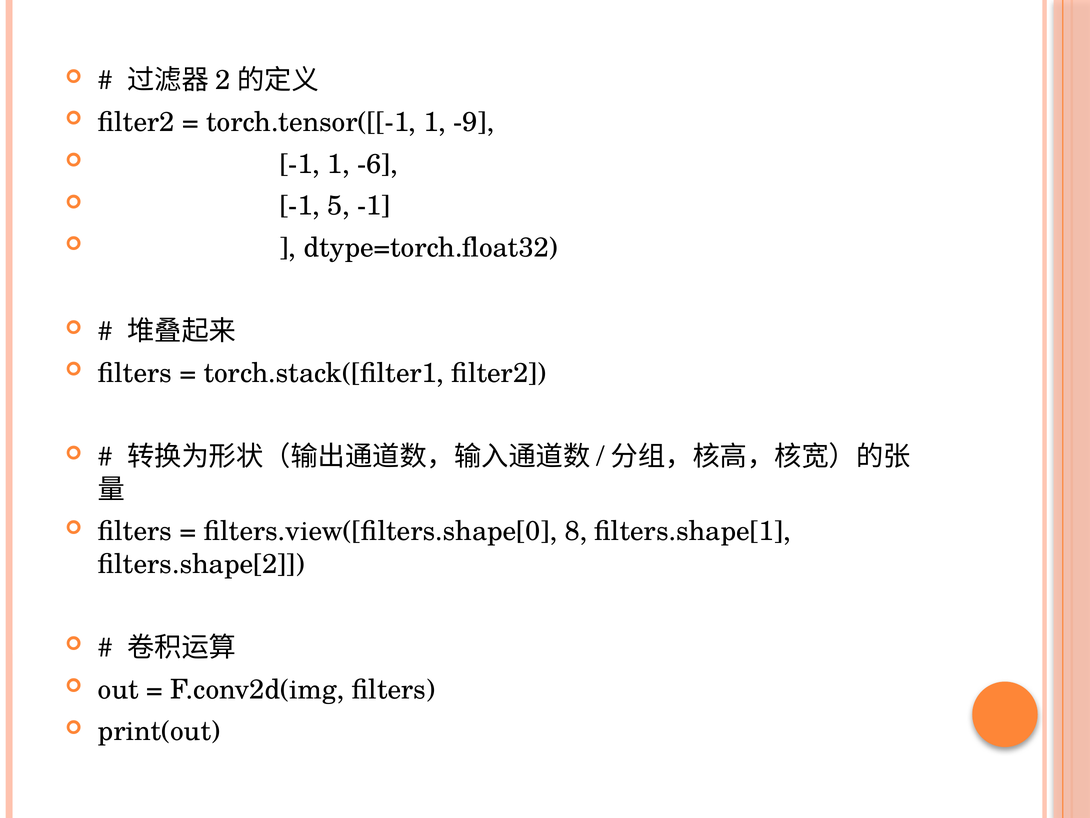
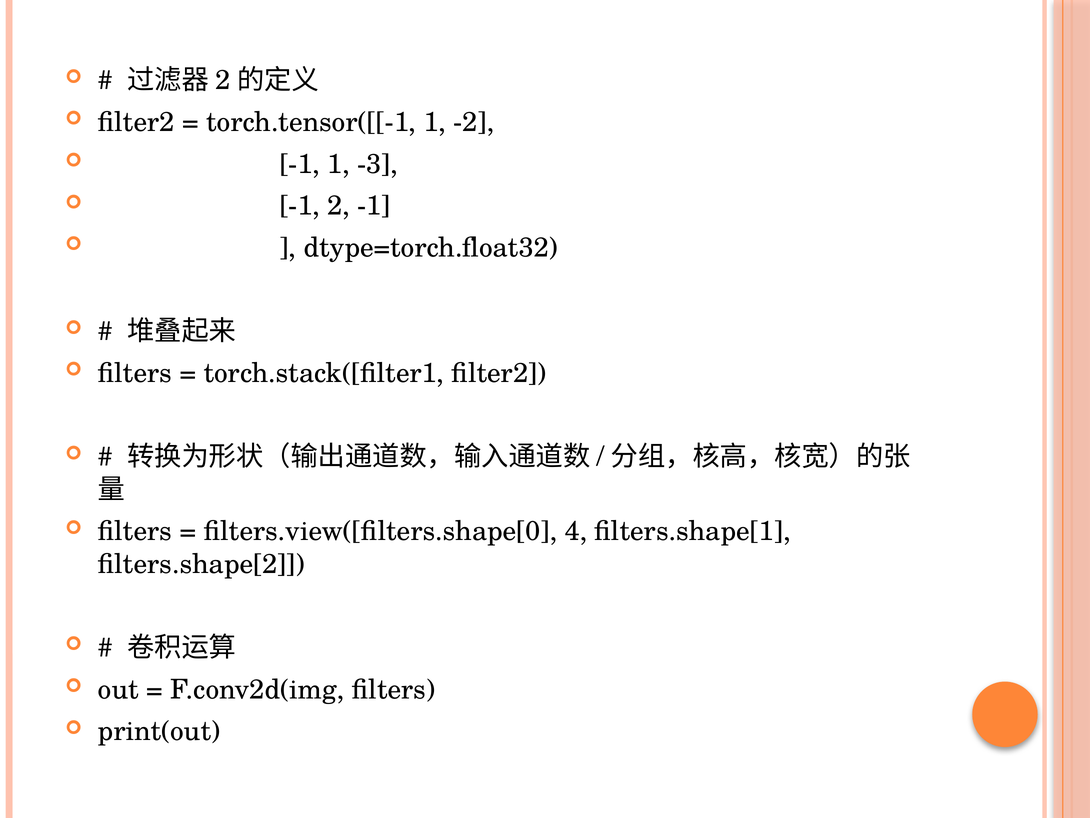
-9: -9 -> -2 (474, 122)
-6: -6 -> -3 (377, 164)
5: 5 -> 2 (339, 206)
8: 8 -> 4 (576, 531)
